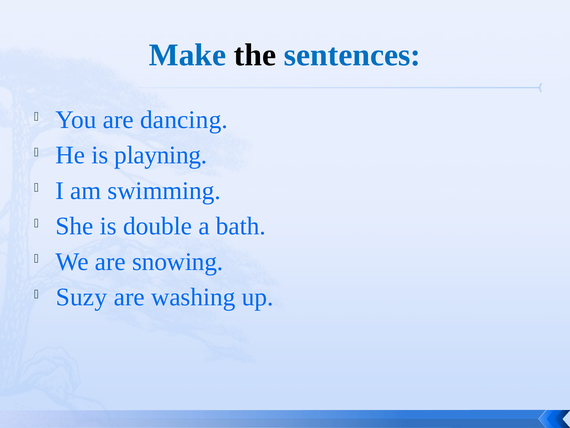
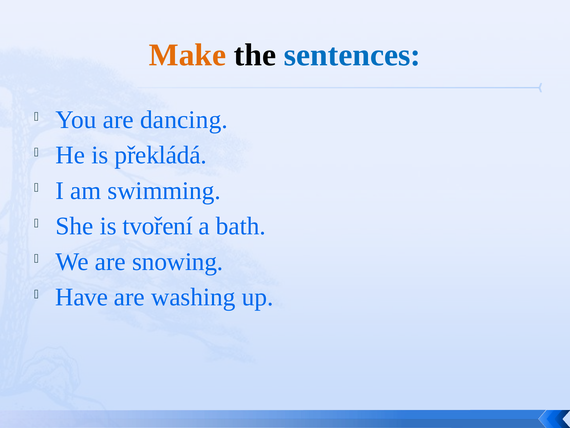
Make colour: blue -> orange (187, 55)
playning: playning -> překládá (161, 155)
double: double -> tvoření (158, 226)
Suzy: Suzy -> Have (82, 297)
